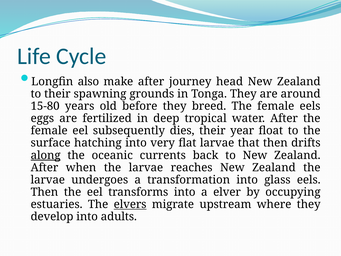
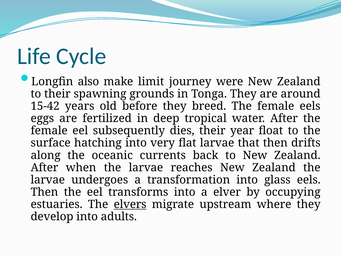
make after: after -> limit (151, 81)
head: head -> were (230, 81)
15-80: 15-80 -> 15-42 (45, 106)
along underline: present -> none (46, 155)
